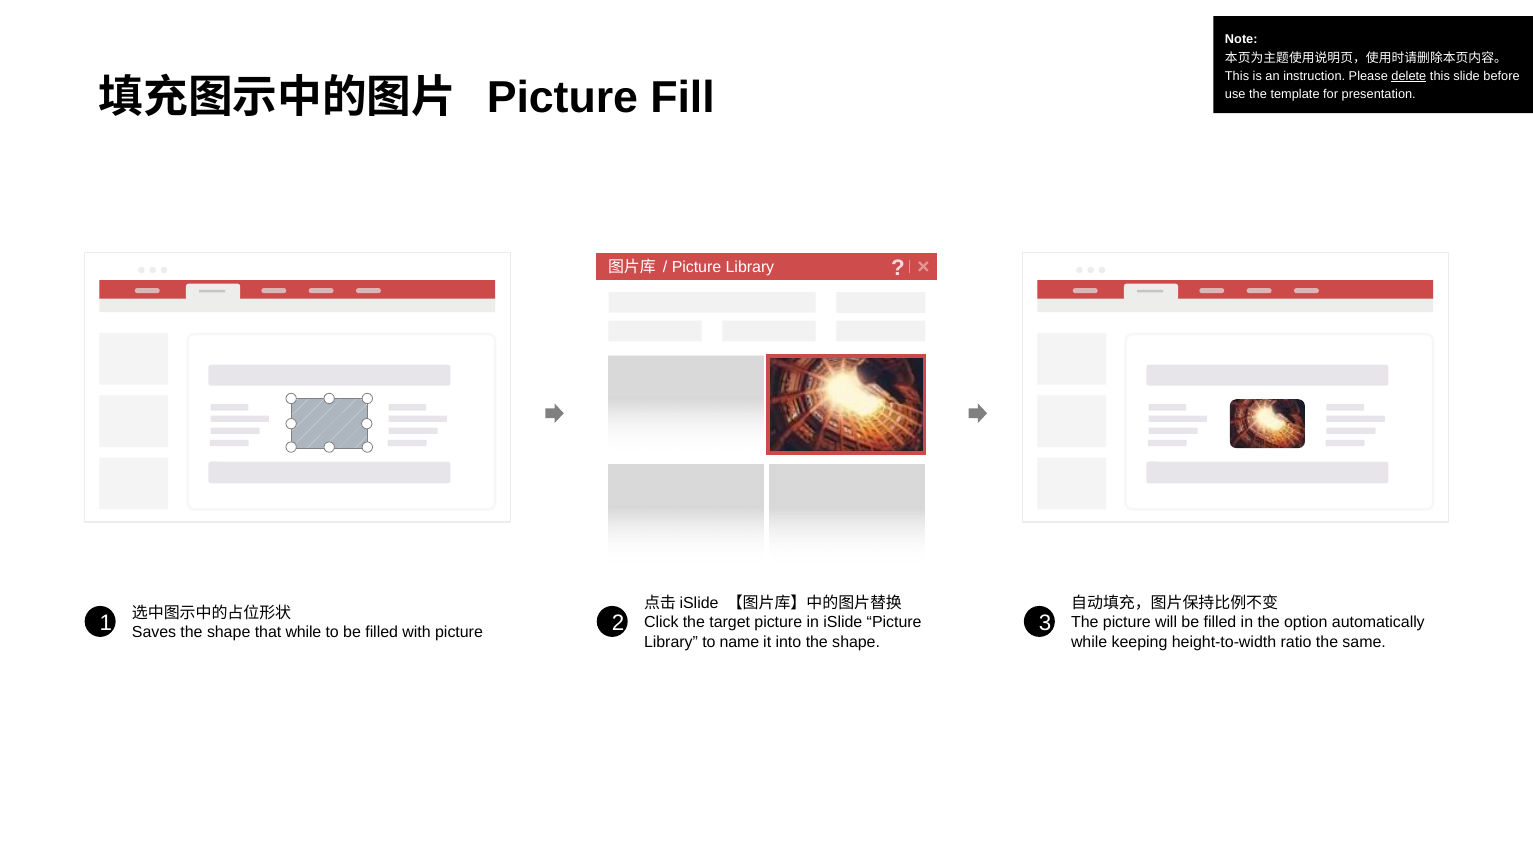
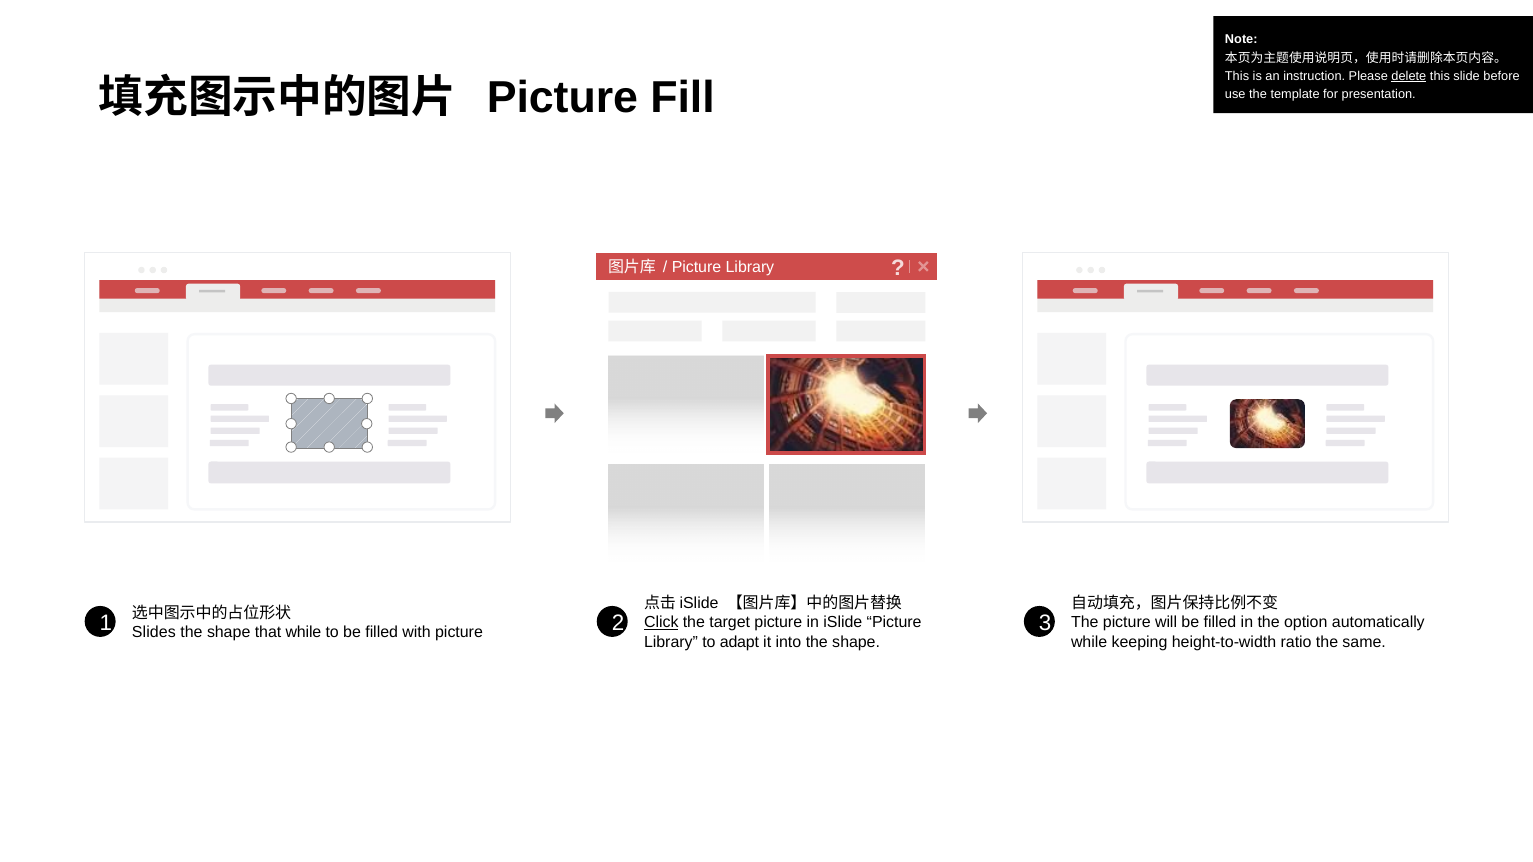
Click underline: none -> present (661, 623)
Saves: Saves -> Slides (154, 632)
name: name -> adapt (739, 642)
